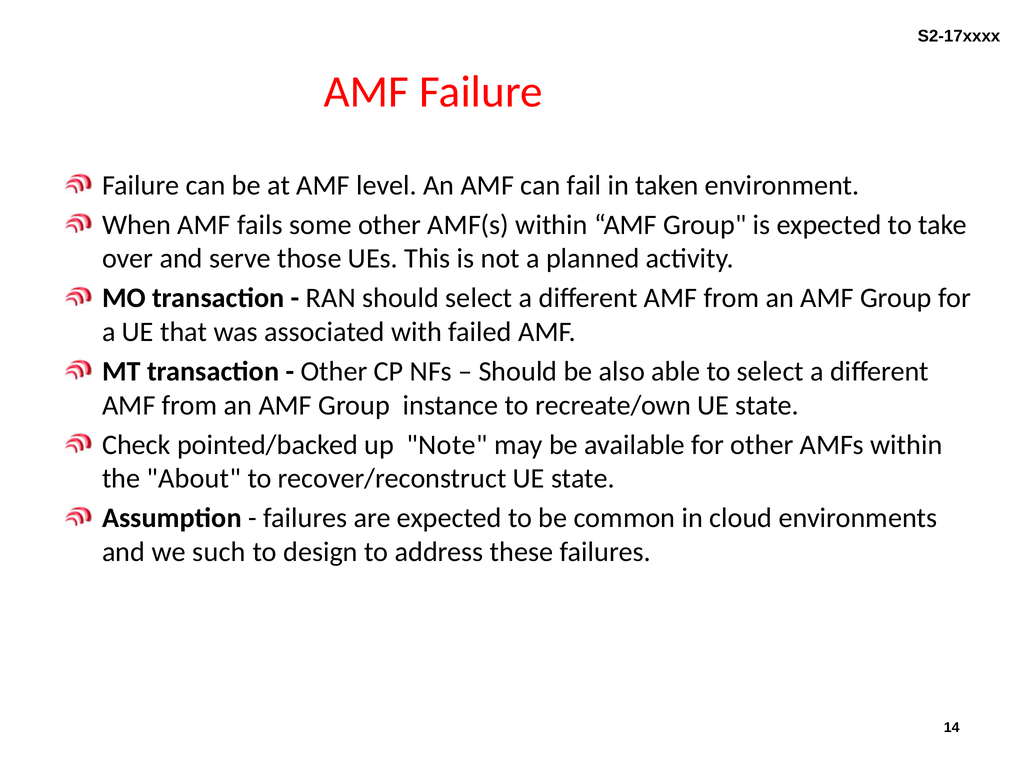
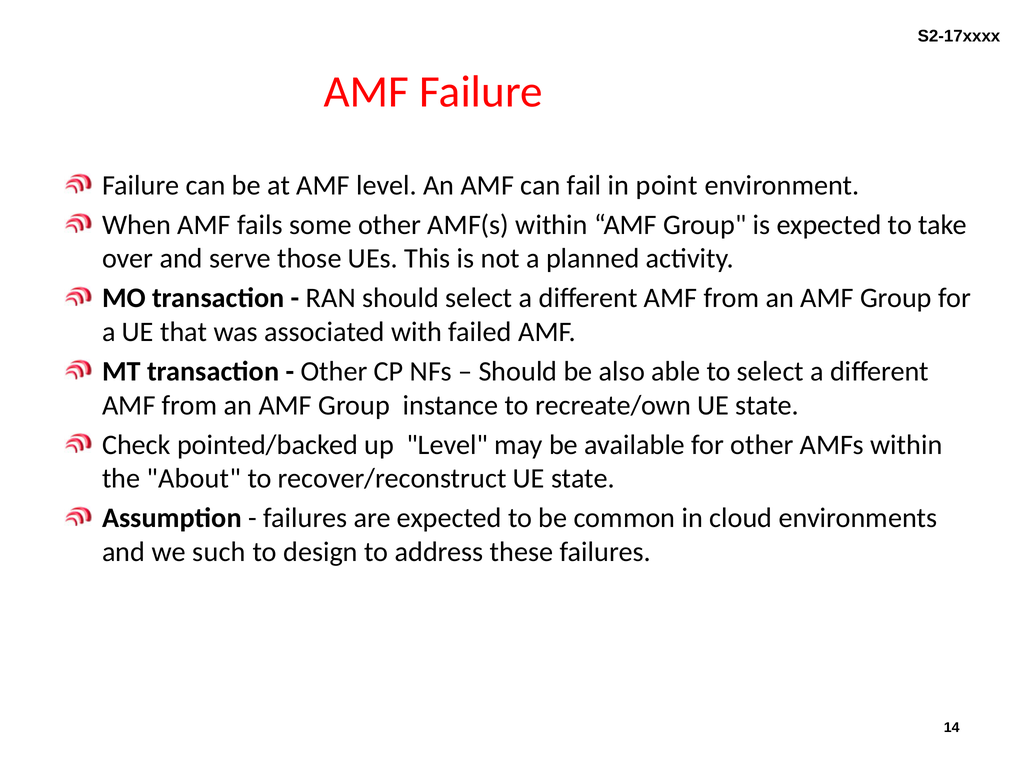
taken: taken -> point (667, 185)
up Note: Note -> Level (447, 445)
